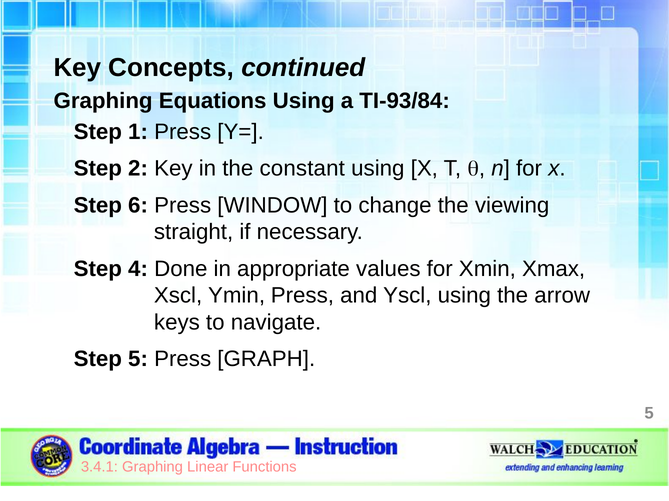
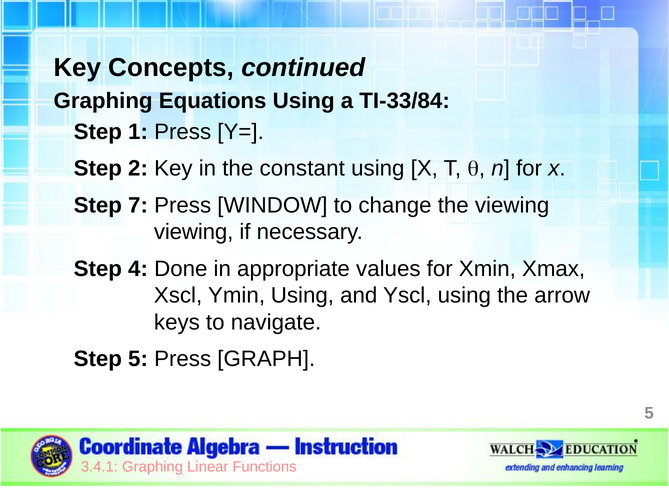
TI-93/84: TI-93/84 -> TI-33/84 (405, 101)
6: 6 -> 7 (138, 206)
straight: straight -> viewing (194, 232)
Ymin Press: Press -> Using (302, 296)
